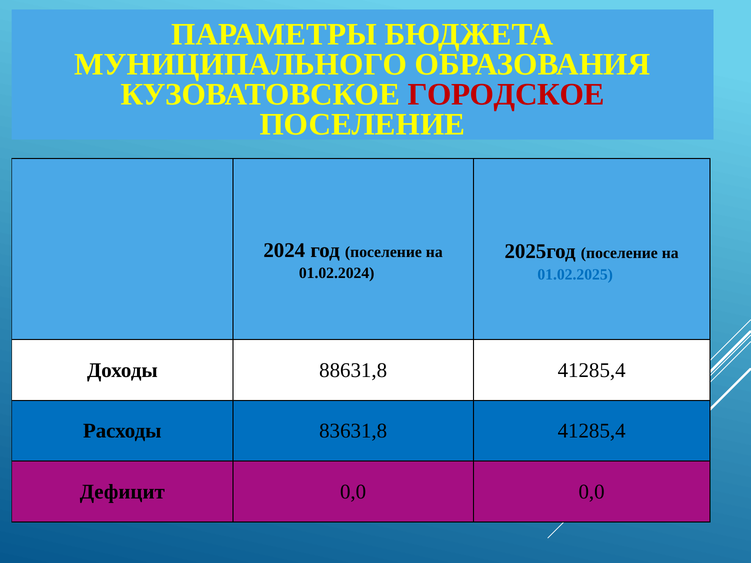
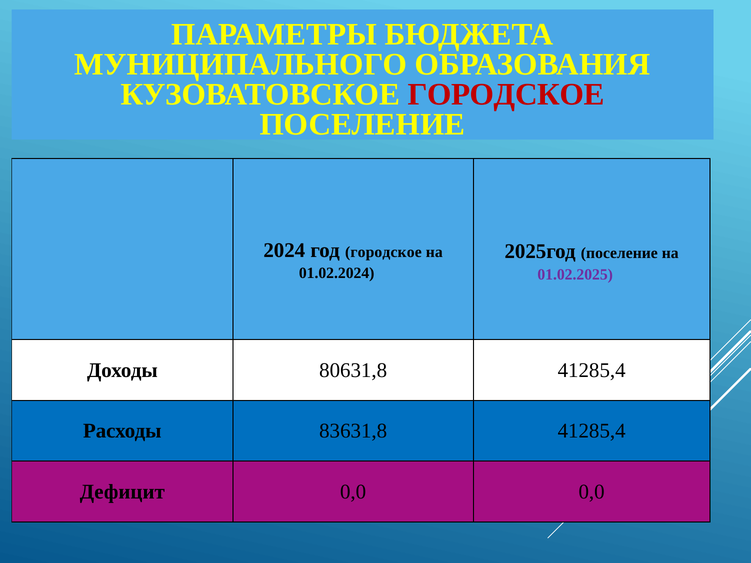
год поселение: поселение -> городское (383, 252)
01.02.2025 colour: blue -> purple (575, 275)
88631,8: 88631,8 -> 80631,8 (353, 370)
